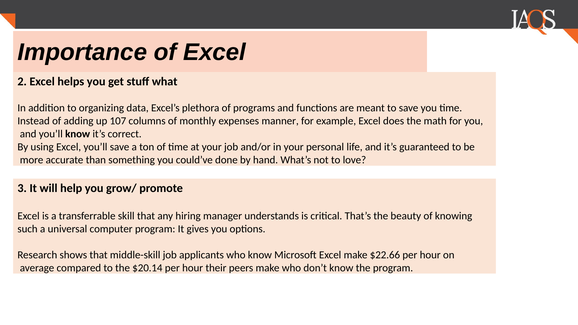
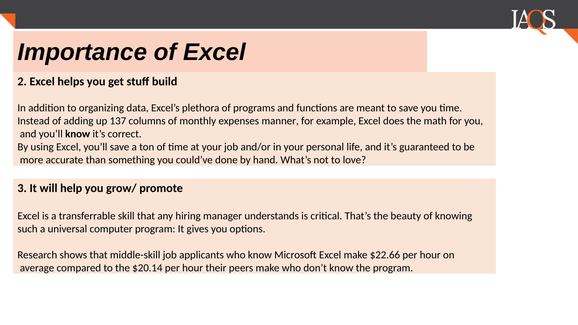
what: what -> build (165, 82)
107: 107 -> 137 (118, 121)
